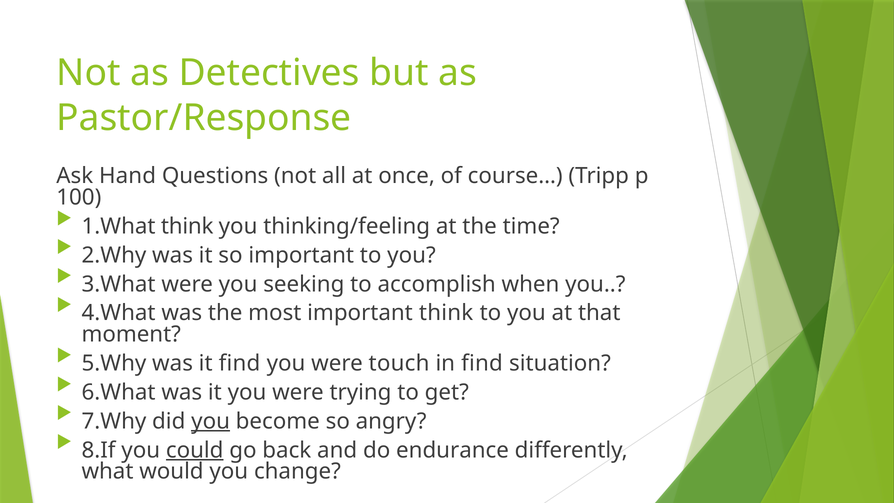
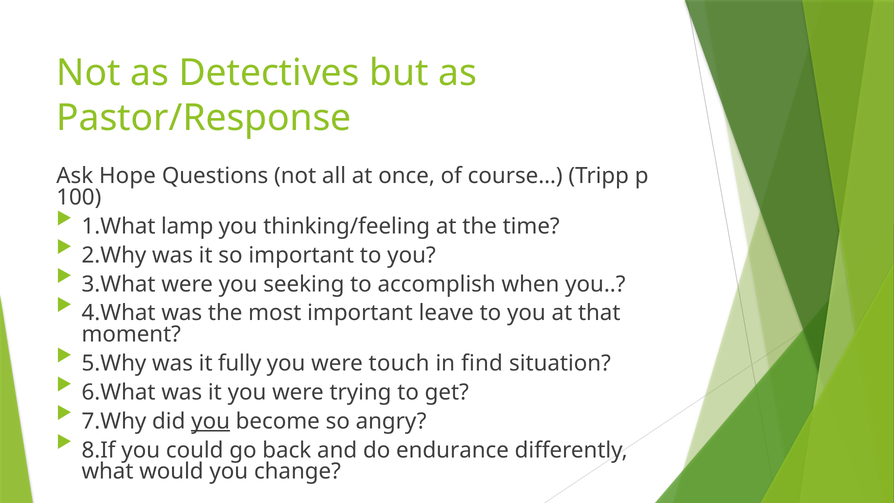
Hand: Hand -> Hope (127, 176)
think: think -> lamp (187, 226)
important think: think -> leave (446, 313)
it find: find -> fully (240, 363)
could underline: present -> none (195, 450)
